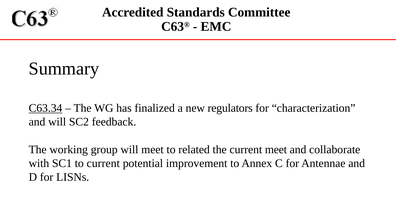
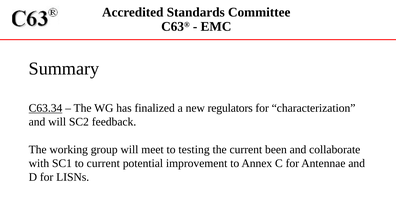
related: related -> testing (194, 149)
current meet: meet -> been (276, 149)
